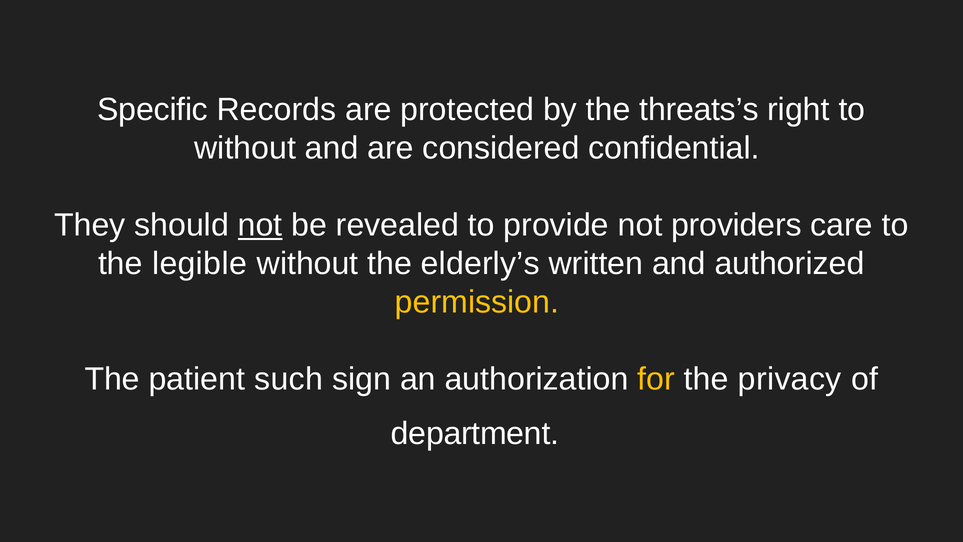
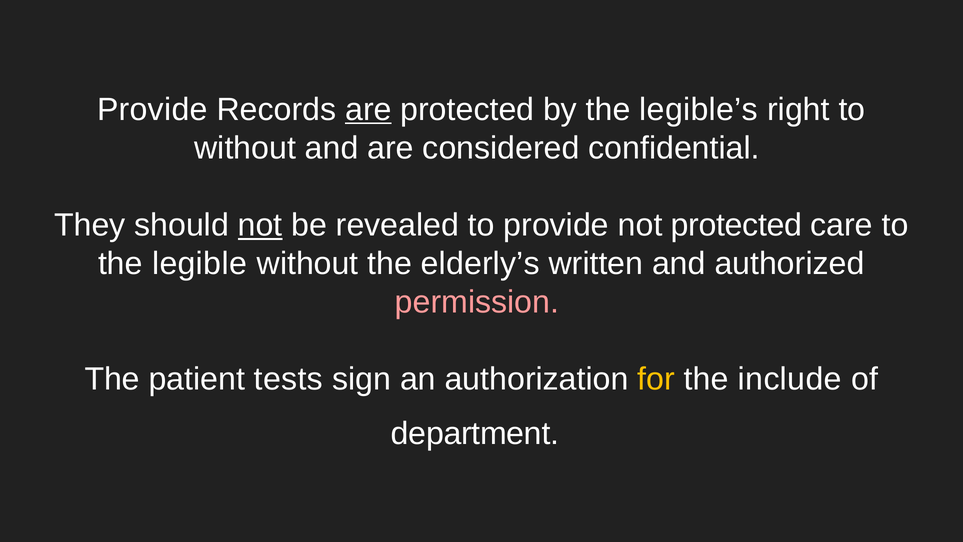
Specific: Specific -> Provide (152, 109)
are underline: none -> present (368, 109)
threats’s: threats’s -> legible’s (699, 109)
not providers: providers -> protected (737, 225)
permission colour: yellow -> pink (477, 302)
such: such -> tests (289, 379)
privacy: privacy -> include (790, 379)
